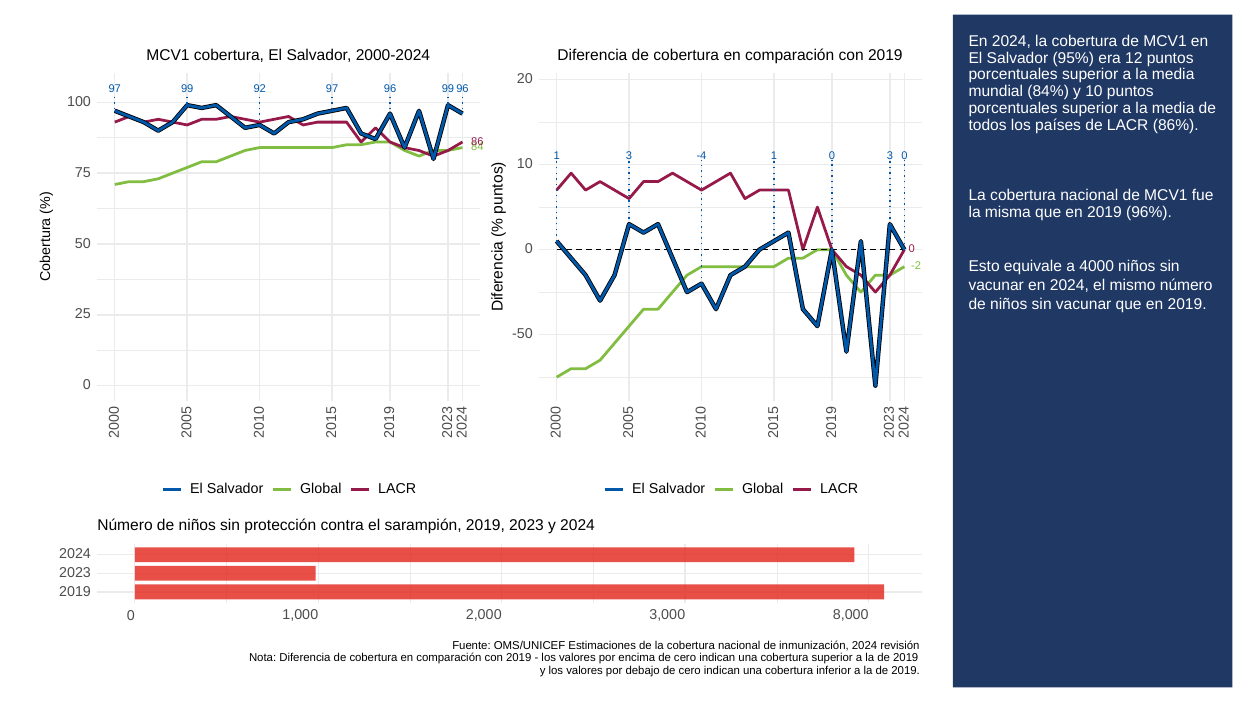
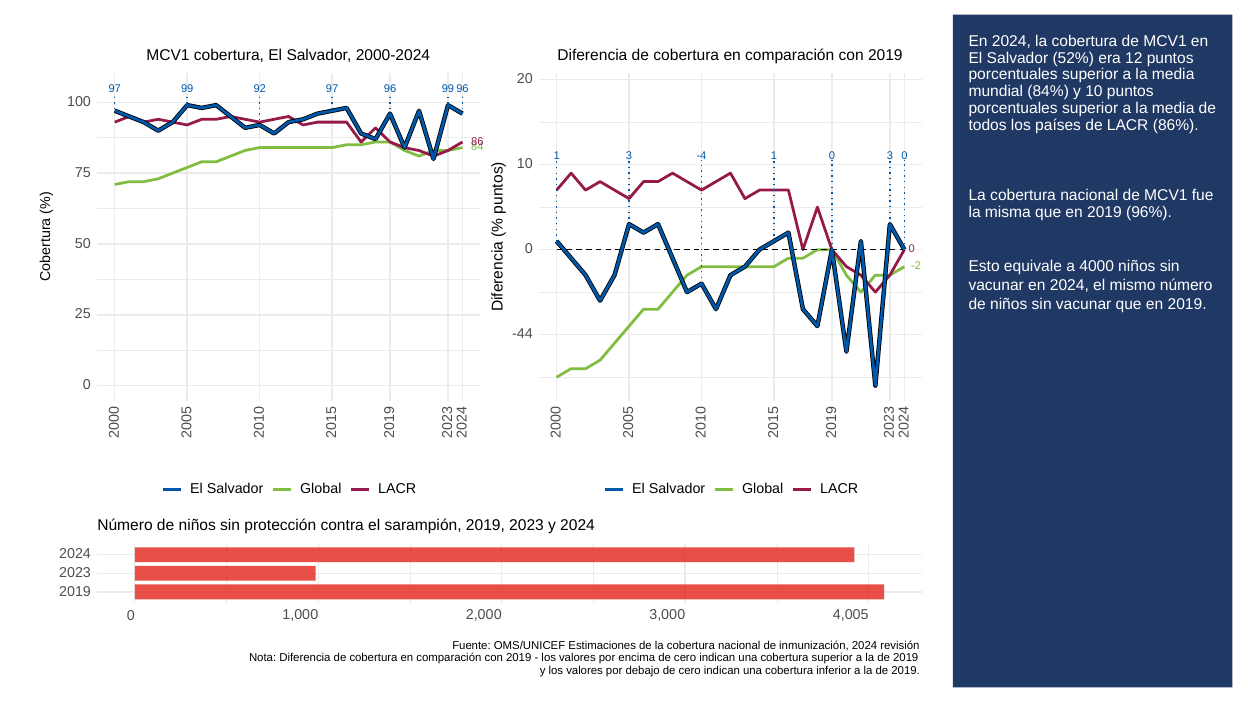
95%: 95% -> 52% (1073, 58)
-50: -50 -> -44 (522, 334)
8,000: 8,000 -> 4,005 (851, 615)
